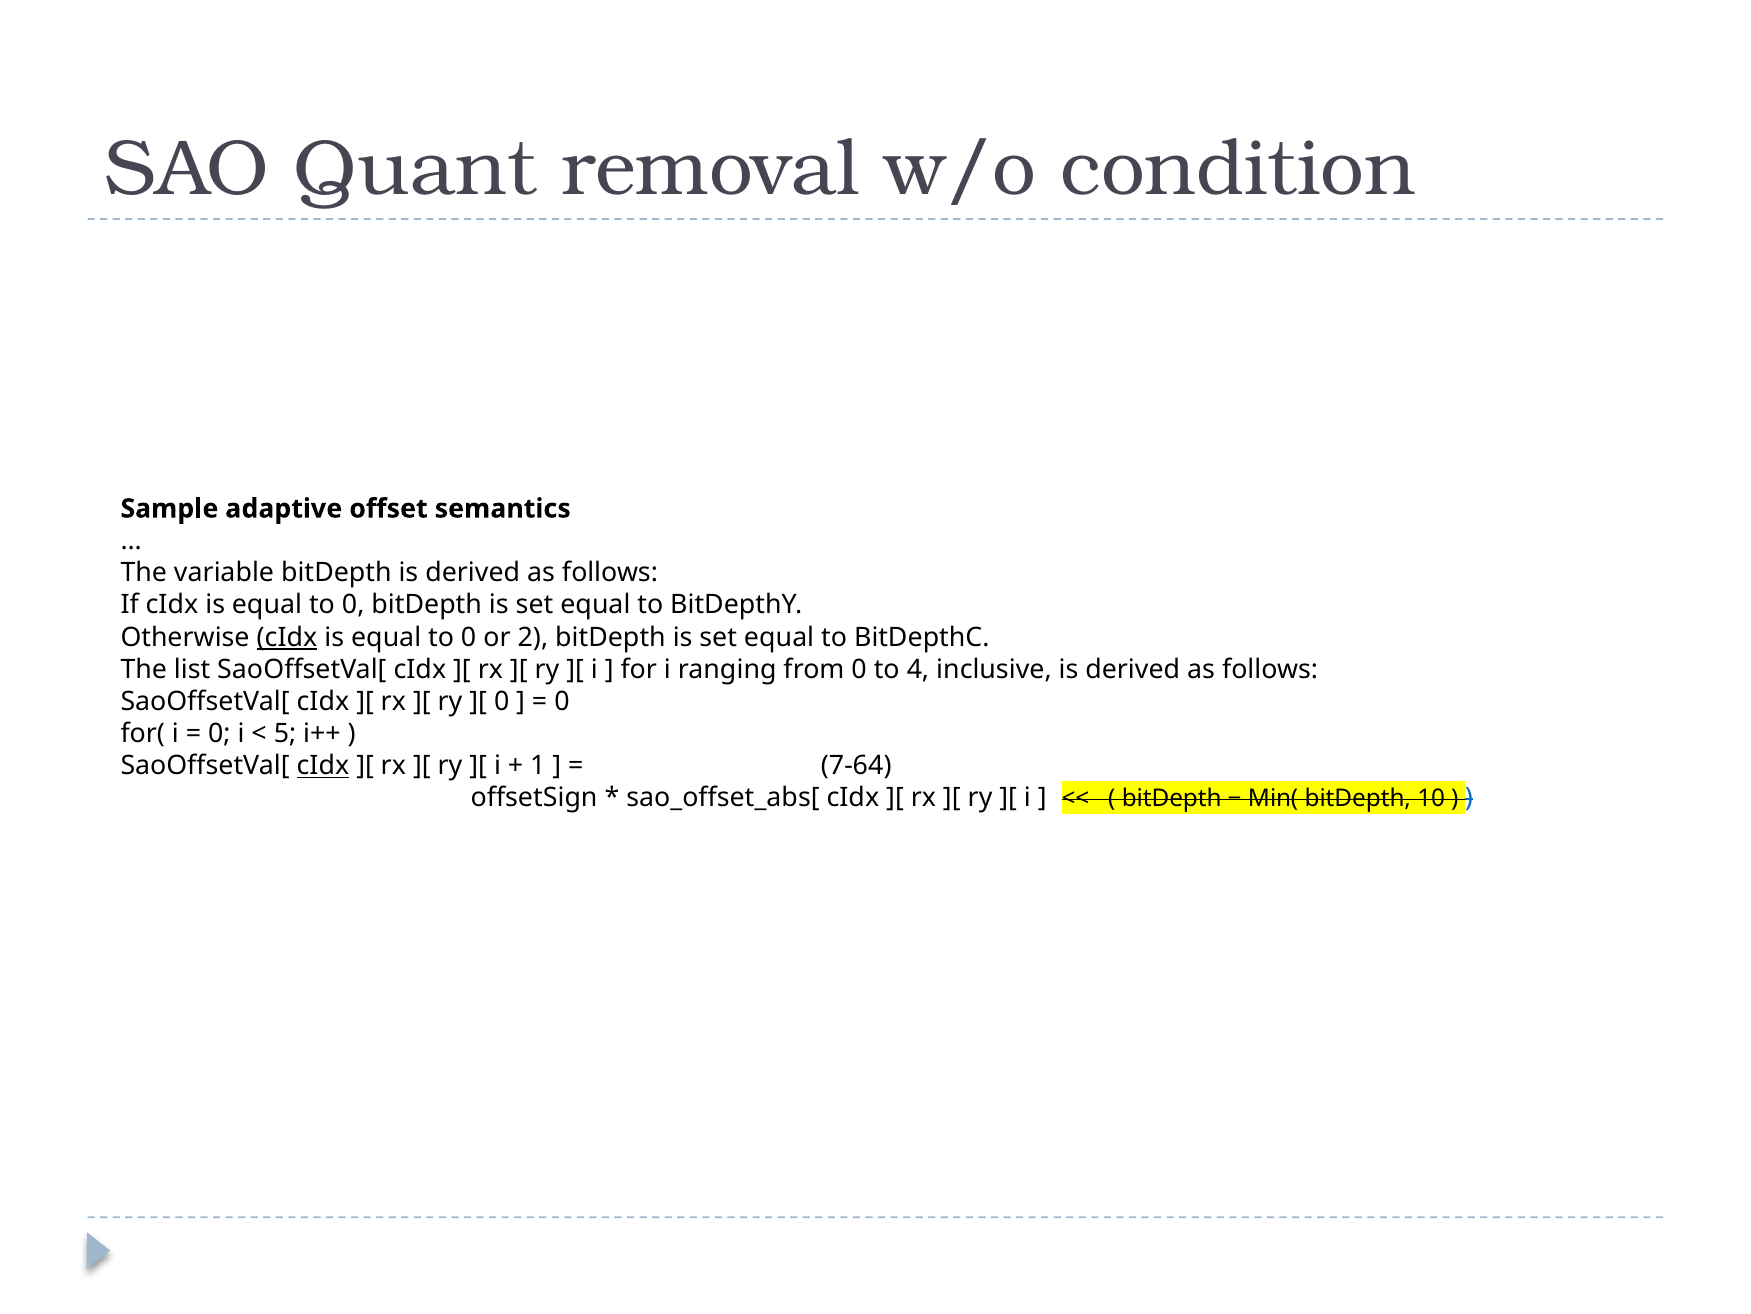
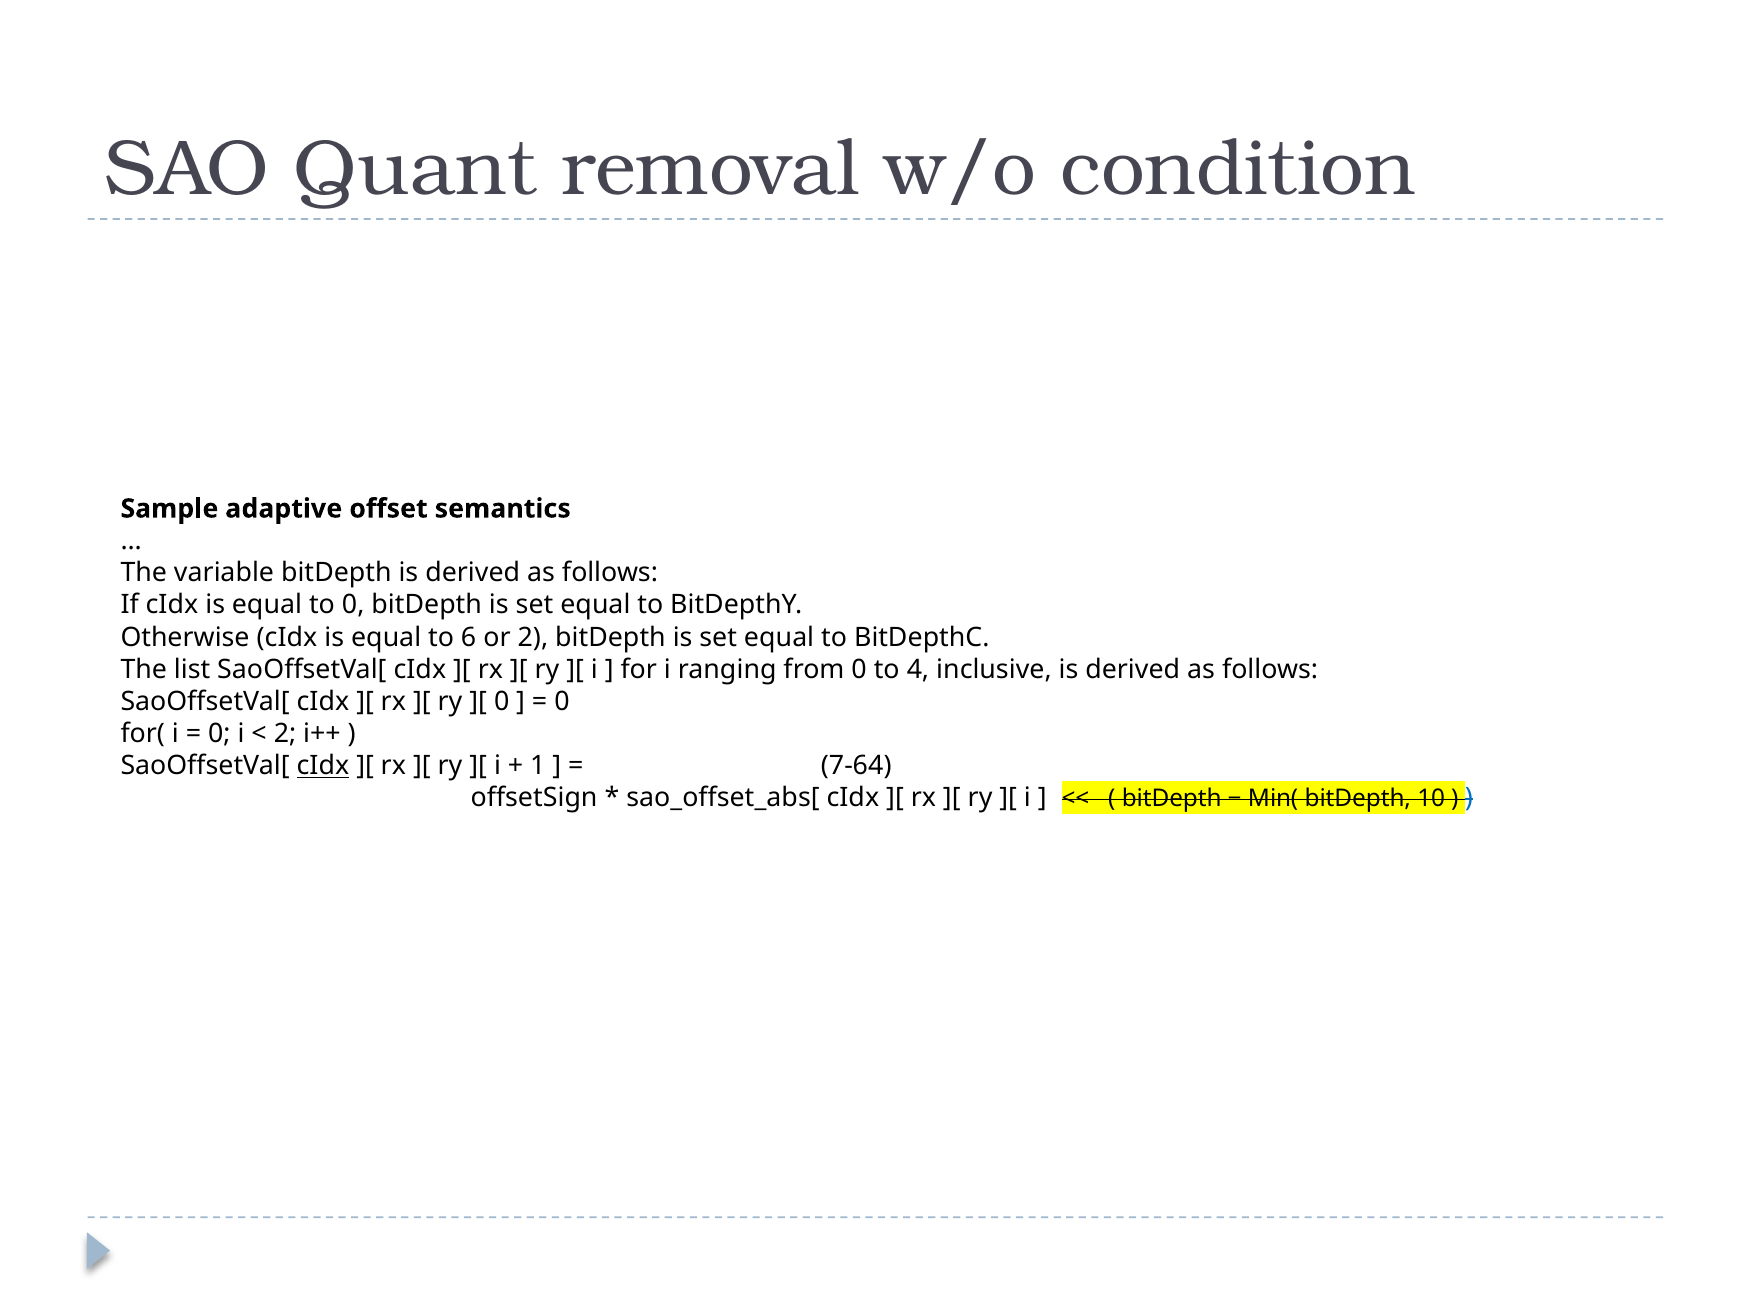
cIdx underline: present -> none (287, 637)
0: 0 -> 6 (469, 637)
5: 5 -> 2 (285, 733)
